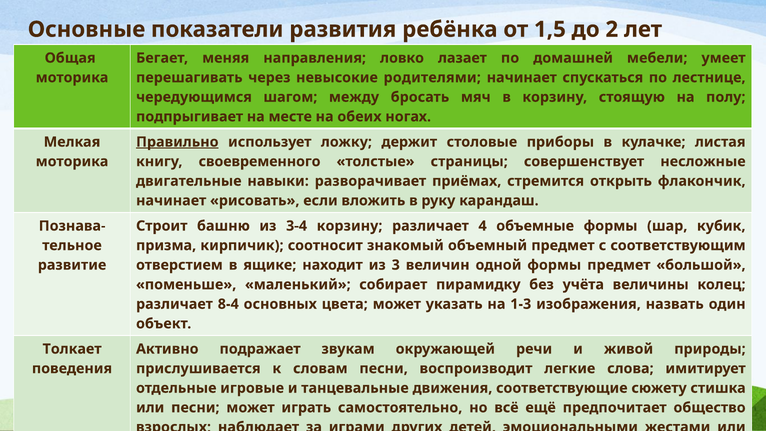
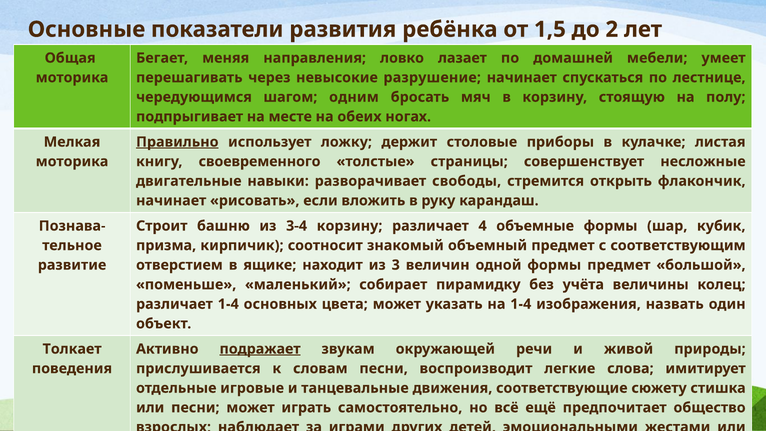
родителями: родителями -> разрушение (432, 77)
между: между -> одним (354, 97)
приёмах: приёмах -> свободы (467, 181)
различает 8-4: 8-4 -> 1-4 (228, 304)
на 1-3: 1-3 -> 1-4 (521, 304)
подражает underline: none -> present (260, 349)
